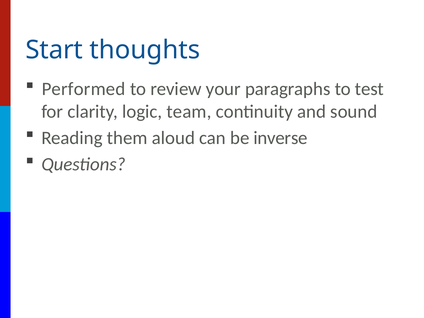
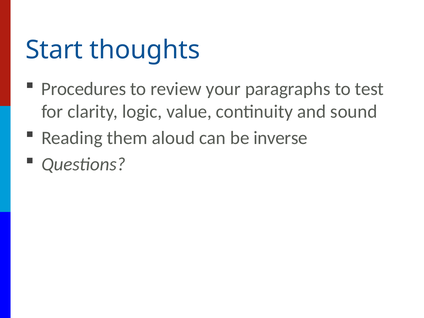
Performed: Performed -> Procedures (84, 89)
team: team -> value (189, 112)
